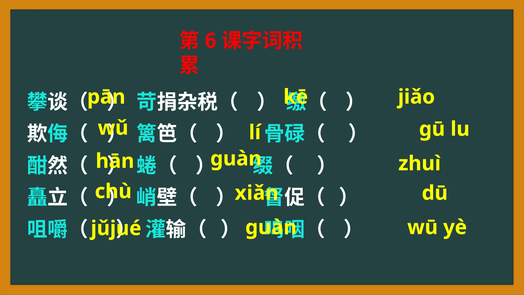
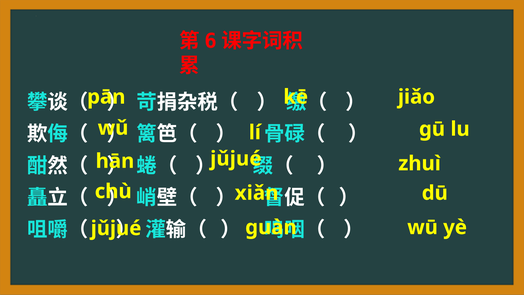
ɡuàn: ɡuàn -> jǔjué (236, 159)
